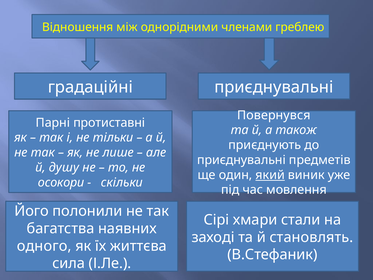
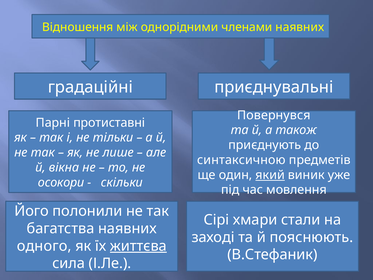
членами греблею: греблею -> наявних (300, 27)
приєднувальні: приєднувальні -> синтаксичною (241, 160)
душу: душу -> вікна (64, 167)
становлять: становлять -> пояснюють (311, 237)
життєва underline: none -> present (138, 246)
